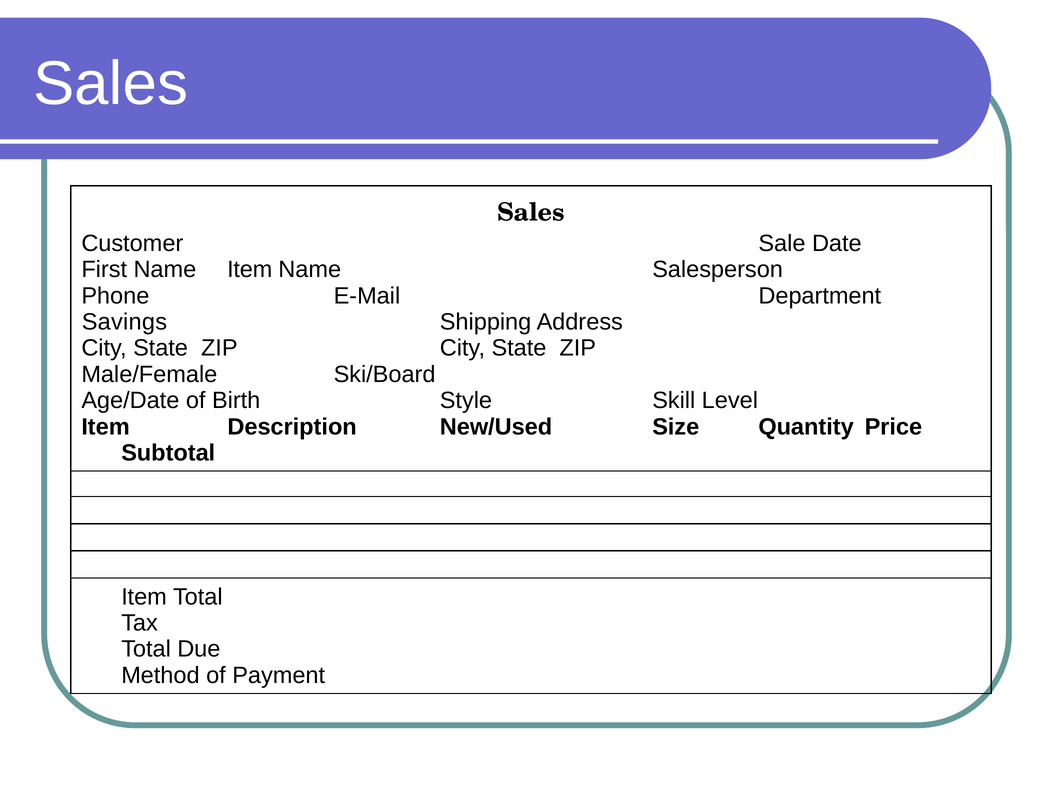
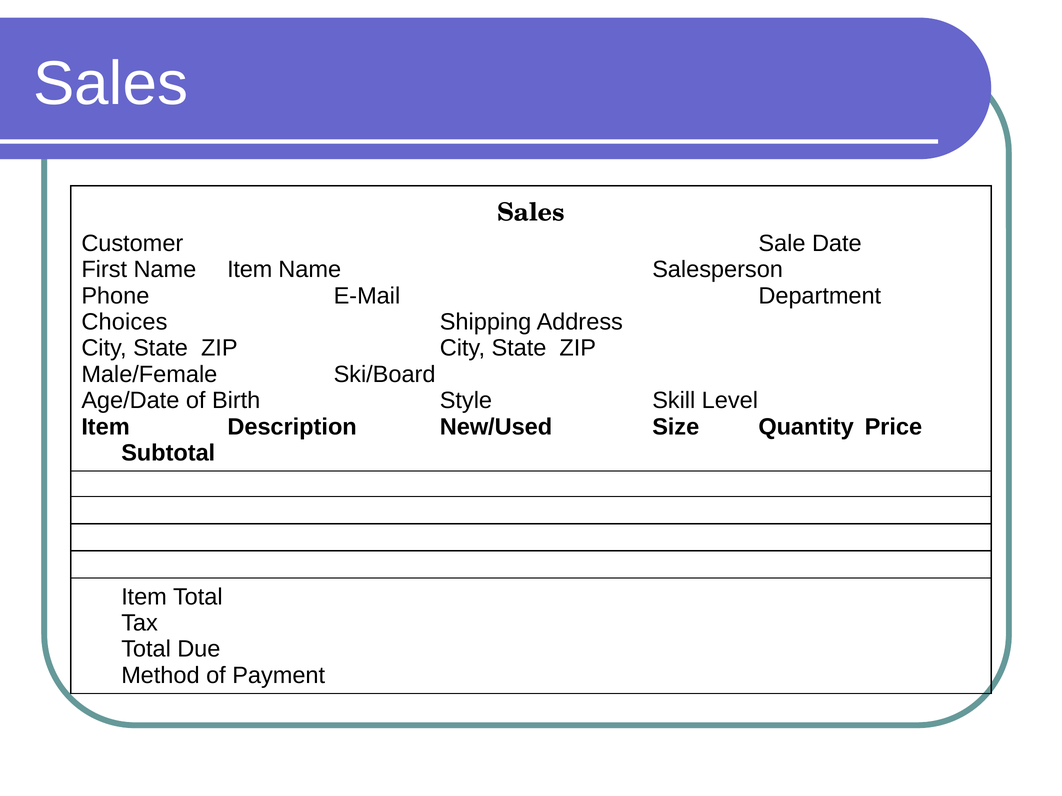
Savings: Savings -> Choices (124, 322)
